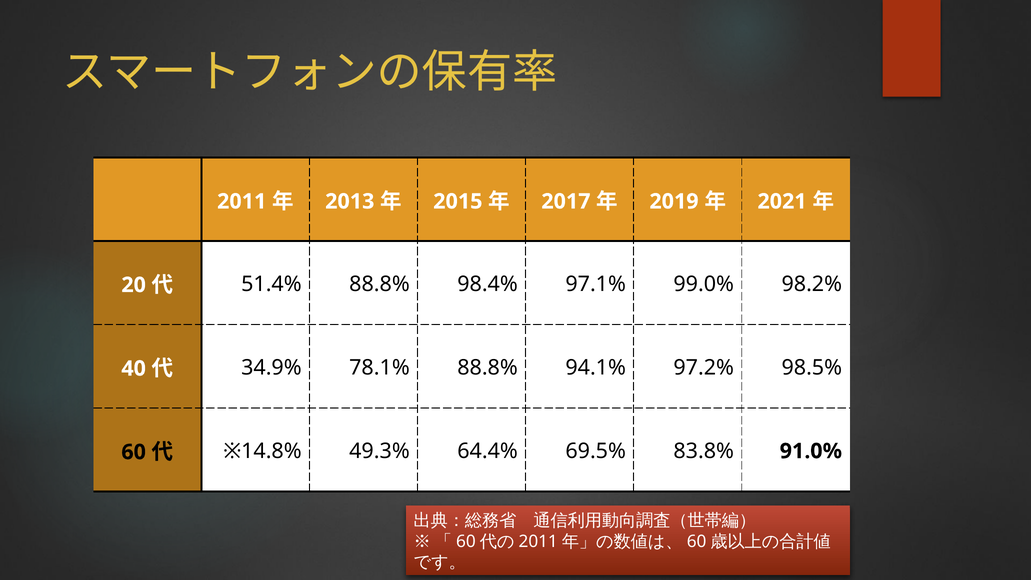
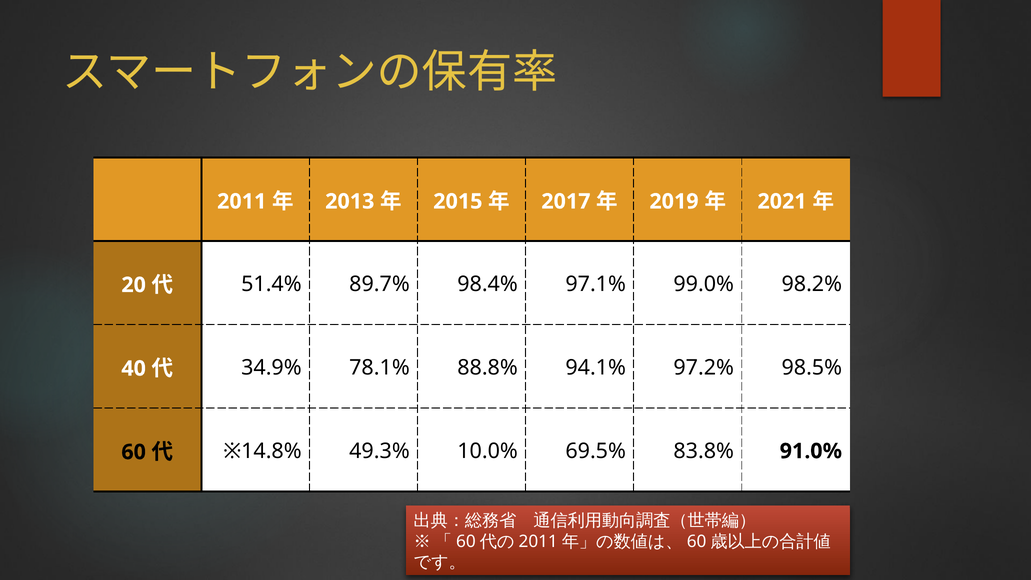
51.4% 88.8%: 88.8% -> 89.7% (379, 284)
64.4%: 64.4% -> 10.0% (488, 451)
